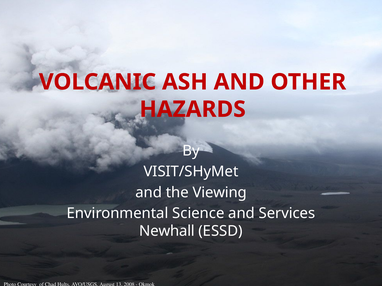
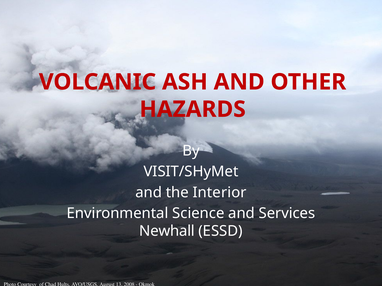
Viewing: Viewing -> Interior (220, 193)
